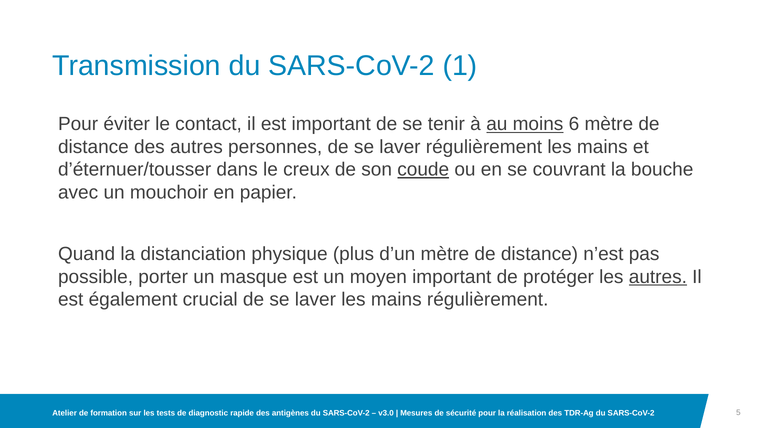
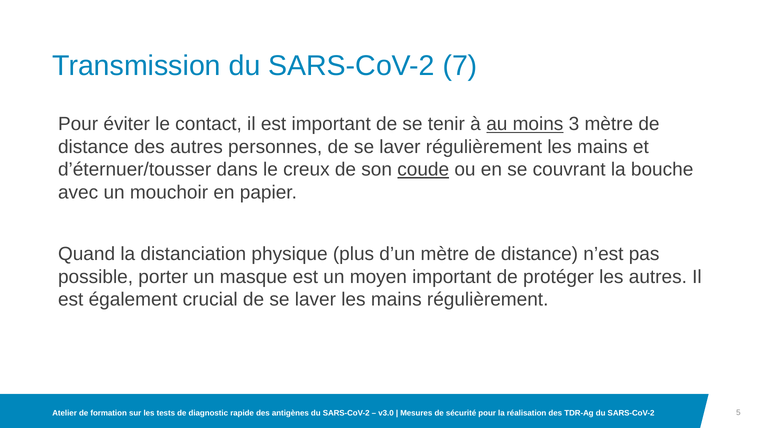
1: 1 -> 7 (460, 66)
6: 6 -> 3 (574, 124)
autres underline: present -> none (658, 277)
